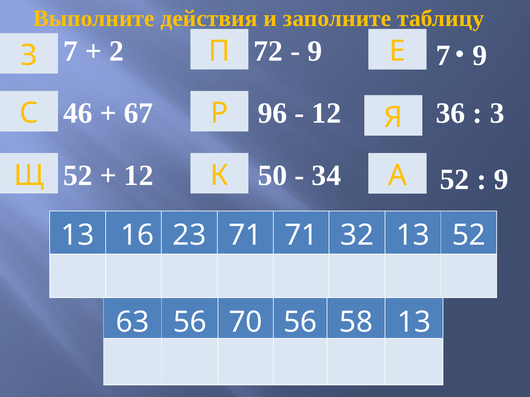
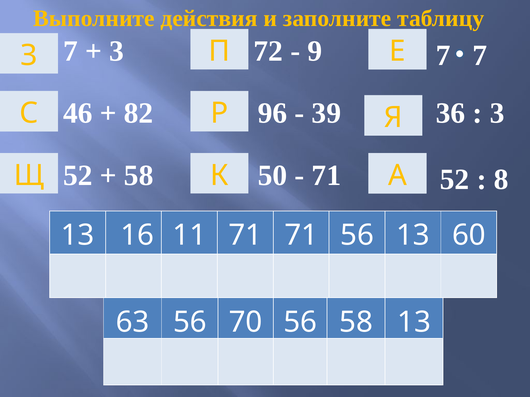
2: 2 -> 3 (117, 51)
7 9: 9 -> 7 (480, 55)
67: 67 -> 82 (139, 113)
12: 12 -> 39 (326, 113)
12: 12 -> 58 (139, 176)
34: 34 -> 71 (326, 176)
9: 9 -> 8 (501, 180)
23: 23 -> 11 (189, 236)
71 32: 32 -> 56 (357, 236)
13 52: 52 -> 60 (469, 236)
